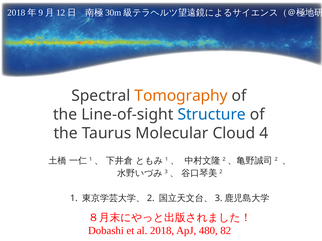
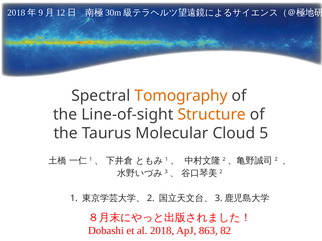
Structure colour: blue -> orange (212, 115)
4: 4 -> 5 (264, 133)
480: 480 -> 863 (208, 231)
